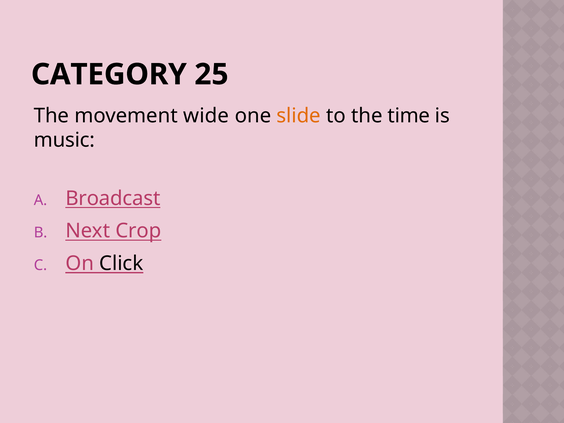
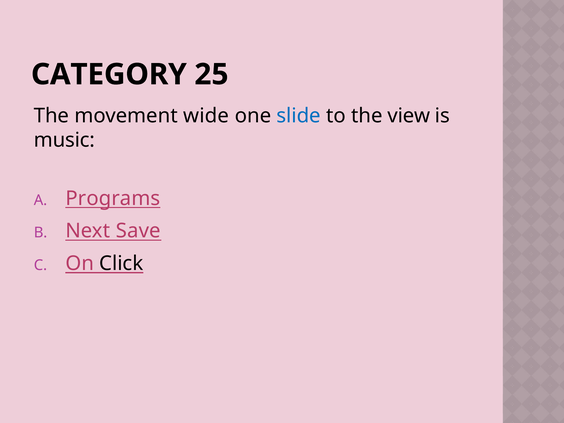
slide colour: orange -> blue (299, 116)
time: time -> view (409, 116)
Broadcast: Broadcast -> Programs (113, 198)
Crop: Crop -> Save (138, 231)
